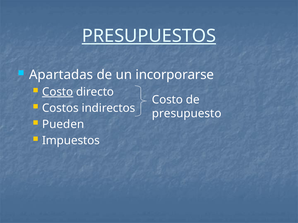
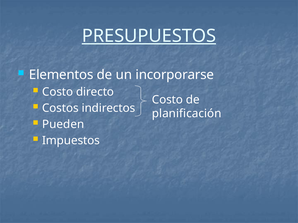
Apartadas: Apartadas -> Elementos (61, 75)
Costo underline: present -> none (58, 92)
presupuesto: presupuesto -> planificación (187, 114)
